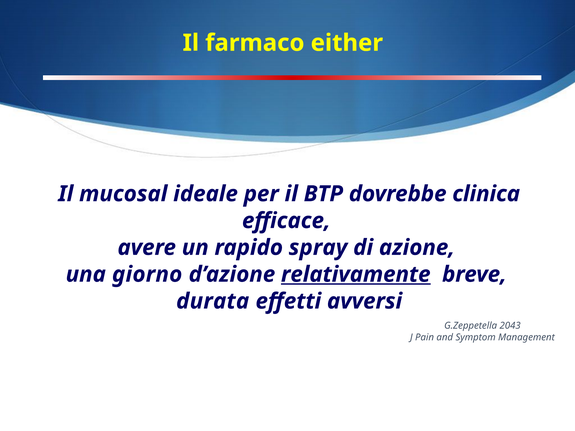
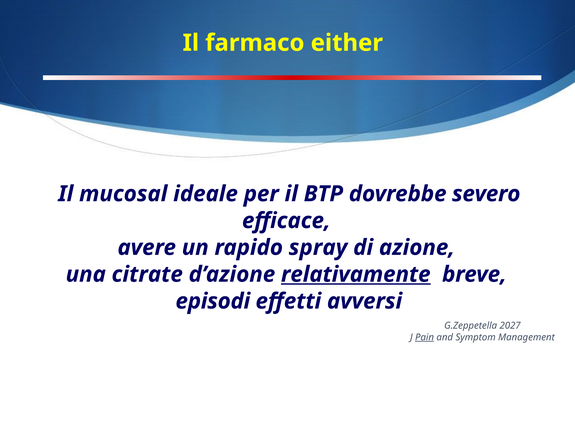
clinica: clinica -> severo (486, 194)
giorno: giorno -> citrate (147, 275)
durata: durata -> episodi (213, 301)
2043: 2043 -> 2027 (510, 326)
Pain underline: none -> present (425, 337)
